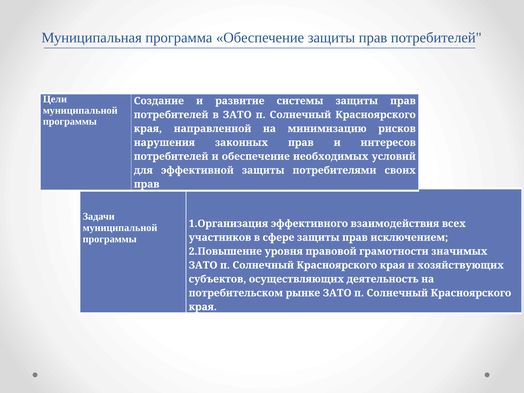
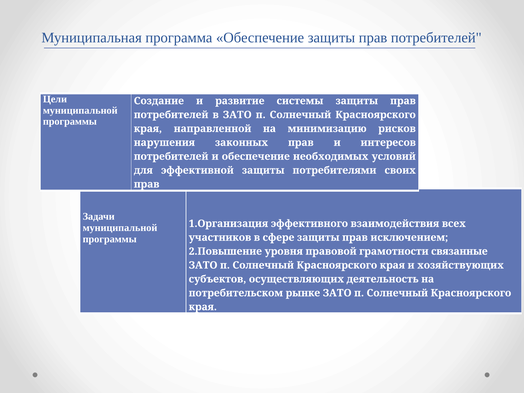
значимых: значимых -> связанные (459, 251)
